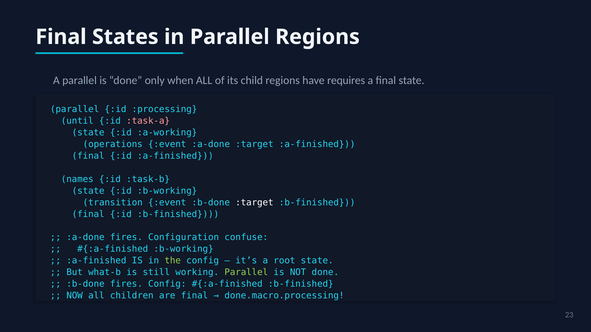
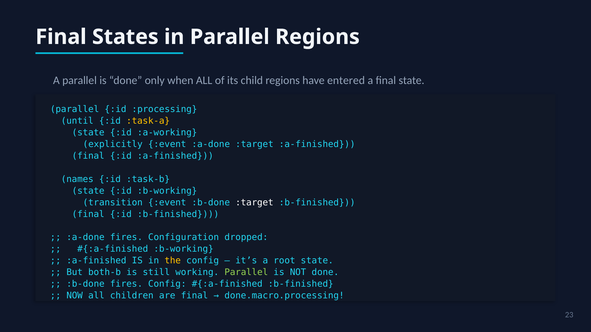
requires: requires -> entered (346, 81)
:task-a colour: pink -> yellow (148, 121)
operations: operations -> explicitly (113, 144)
confuse: confuse -> dropped (246, 238)
the colour: light green -> yellow (173, 261)
what-b: what-b -> both-b (105, 273)
